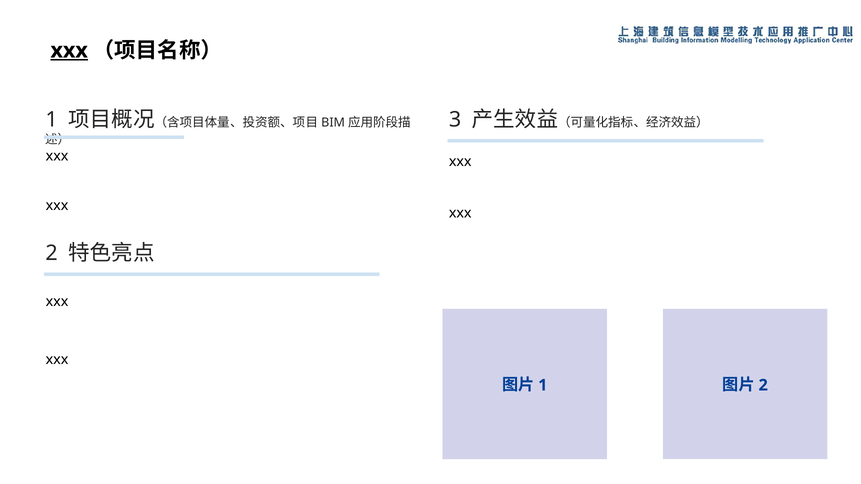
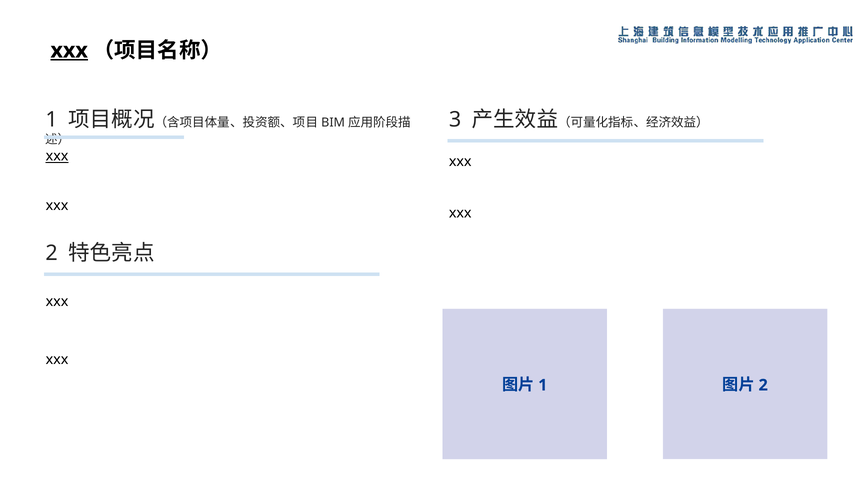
xxx underline: none -> present (57, 156)
